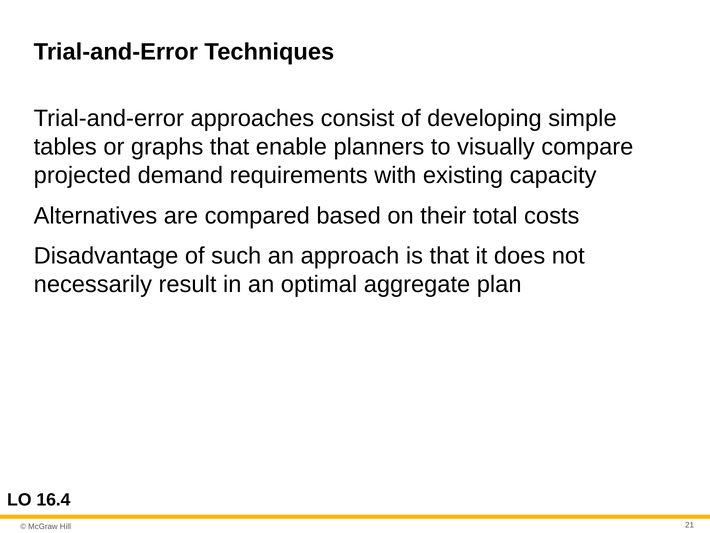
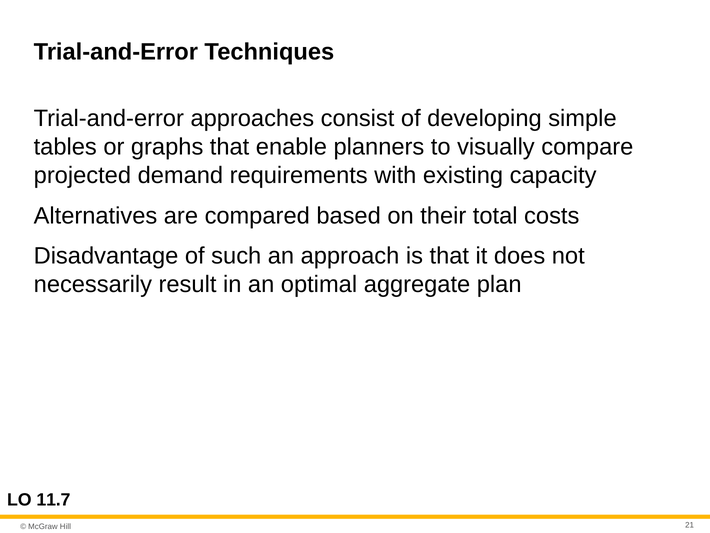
16.4: 16.4 -> 11.7 (53, 499)
